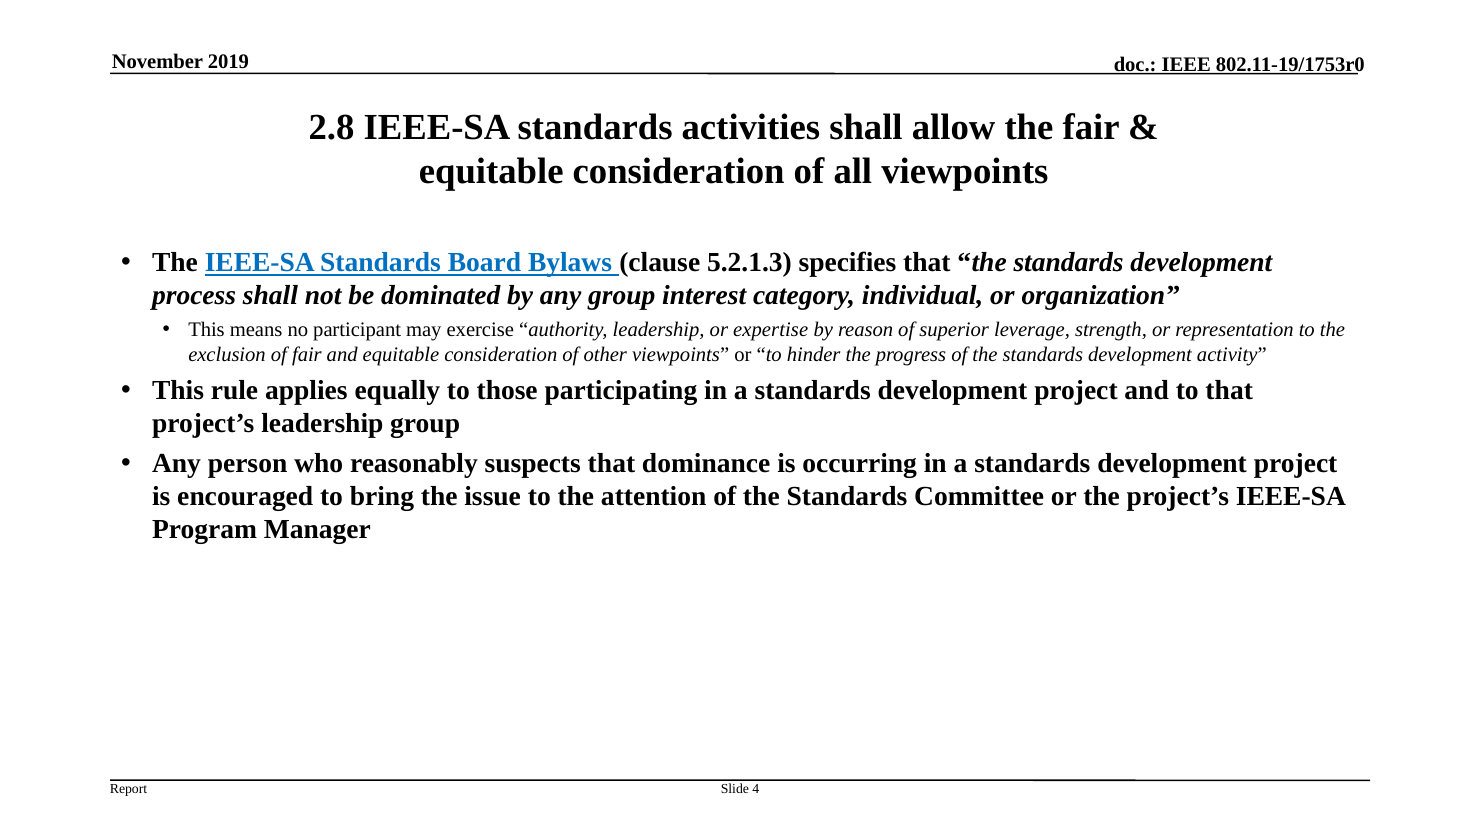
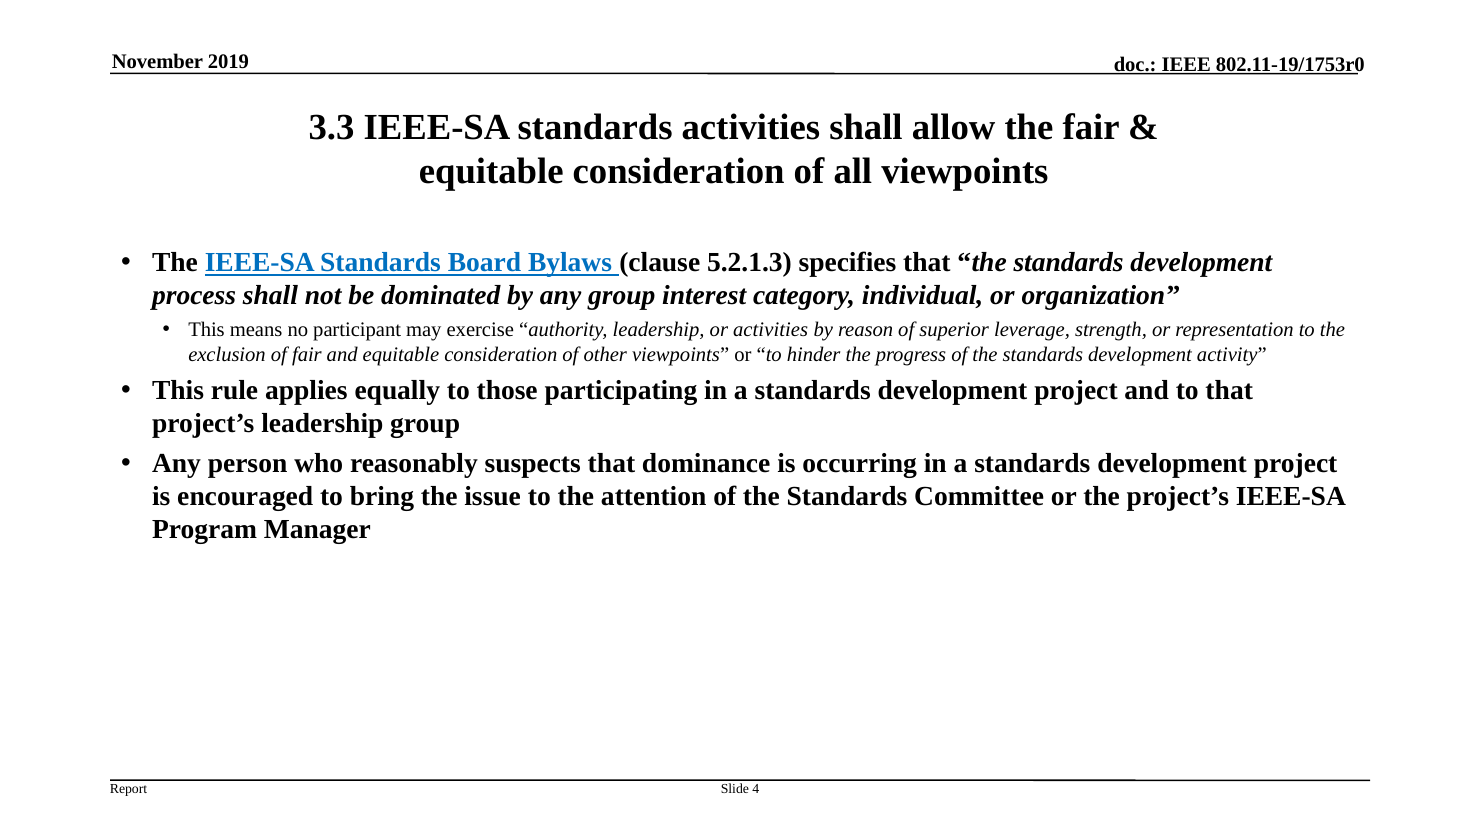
2.8: 2.8 -> 3.3 (332, 127)
or expertise: expertise -> activities (771, 330)
